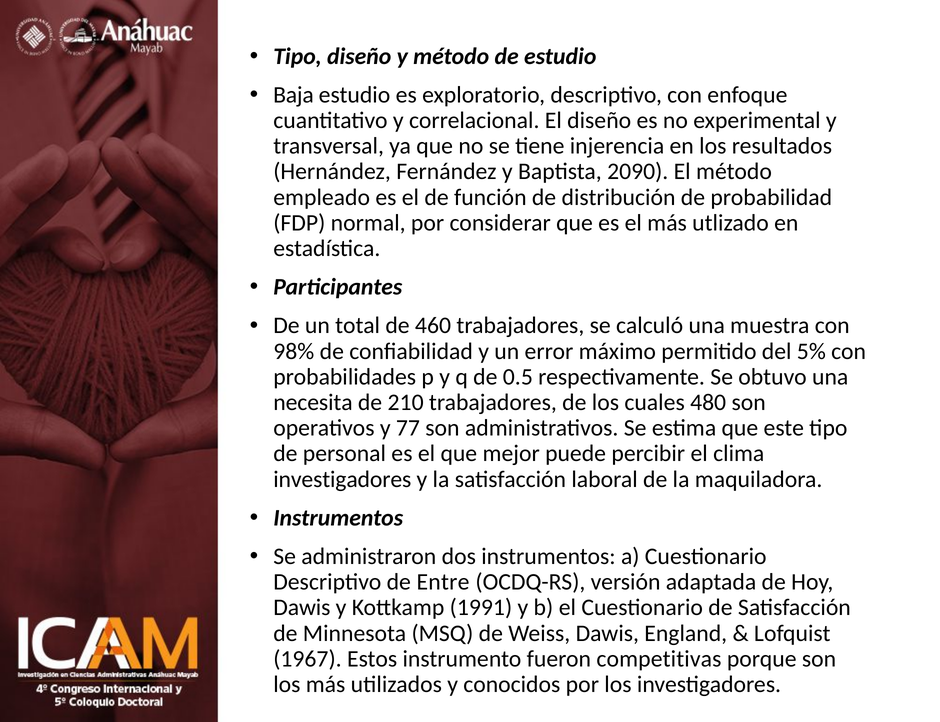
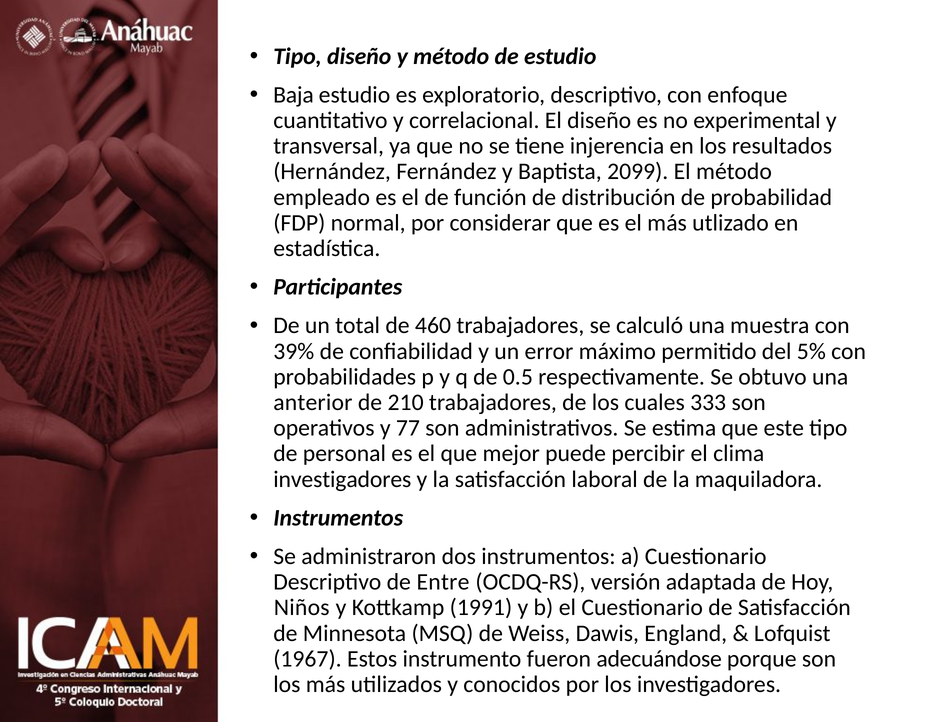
2090: 2090 -> 2099 (638, 172)
98%: 98% -> 39% (294, 351)
necesita: necesita -> anterior (313, 402)
480: 480 -> 333 (708, 402)
Dawis: Dawis -> Niños (302, 608)
competitivas: competitivas -> adecuándose (659, 659)
